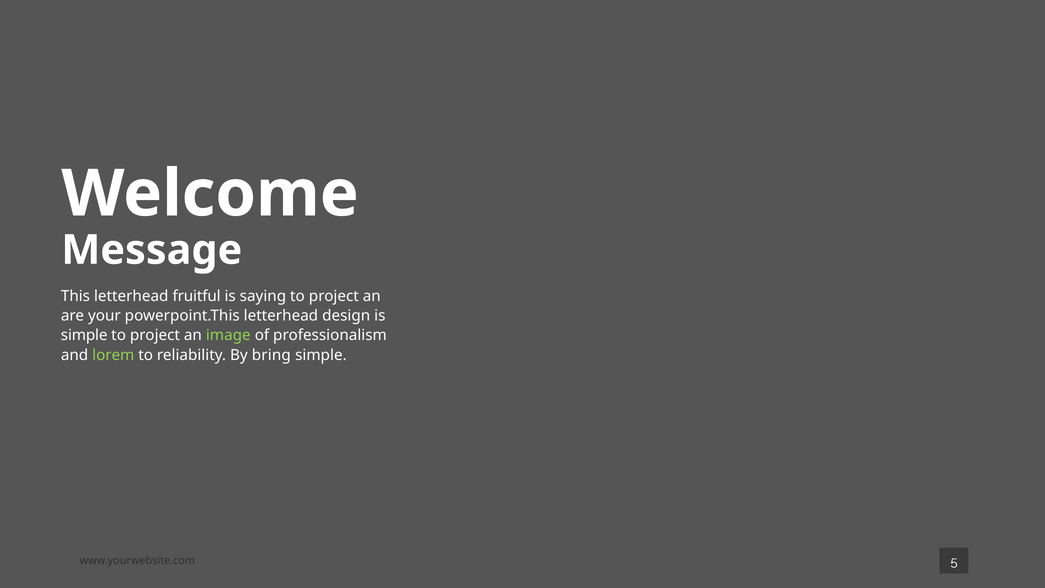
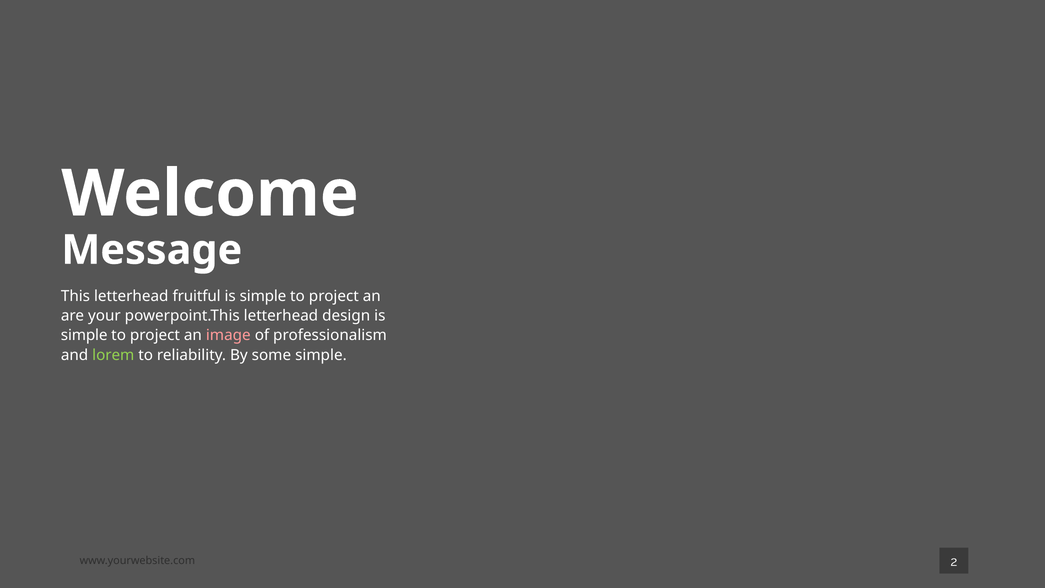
saying: saying -> simple (263, 296)
image colour: light green -> pink (228, 335)
bring: bring -> some (271, 355)
5: 5 -> 2 (954, 561)
